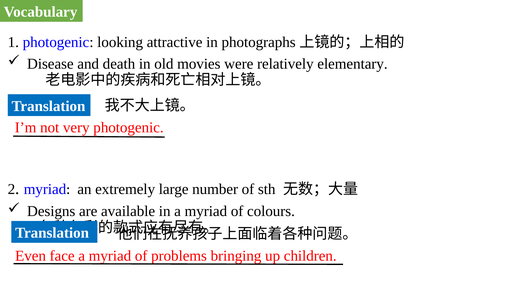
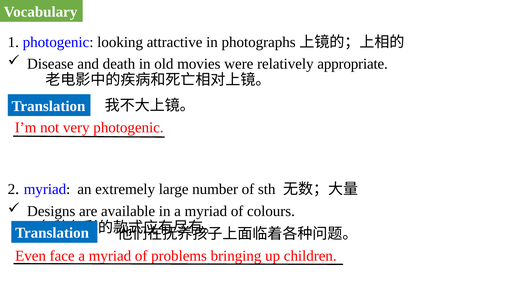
elementary: elementary -> appropriate (353, 64)
